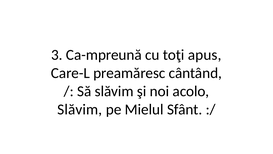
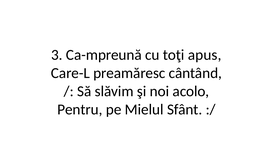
Slăvim: Slăvim -> Pentru (80, 109)
